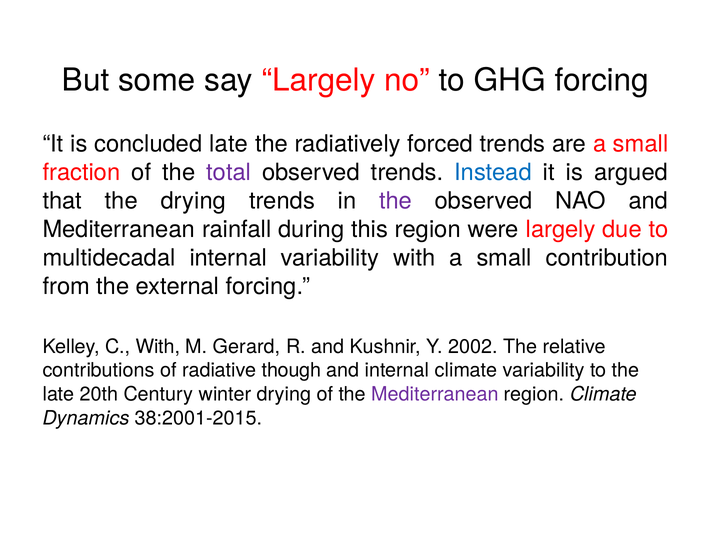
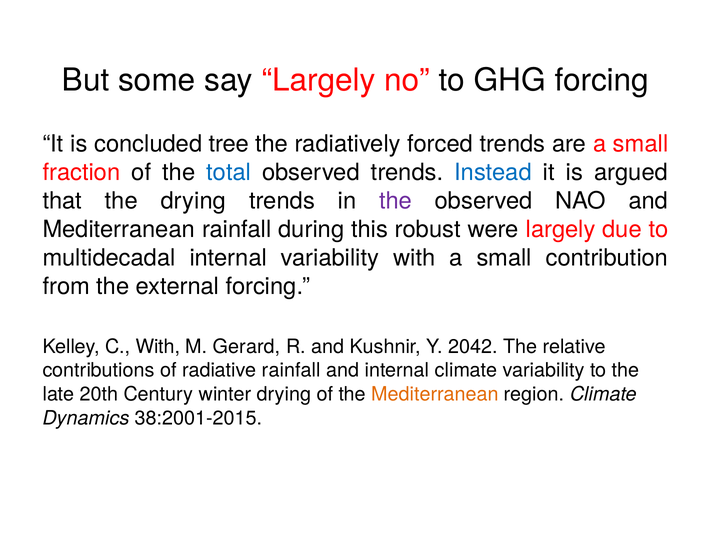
concluded late: late -> tree (229, 144)
total colour: purple -> blue (229, 172)
this region: region -> robust (428, 229)
2002: 2002 -> 2042 (473, 346)
radiative though: though -> rainfall (291, 370)
Mediterranean colour: purple -> orange (435, 394)
